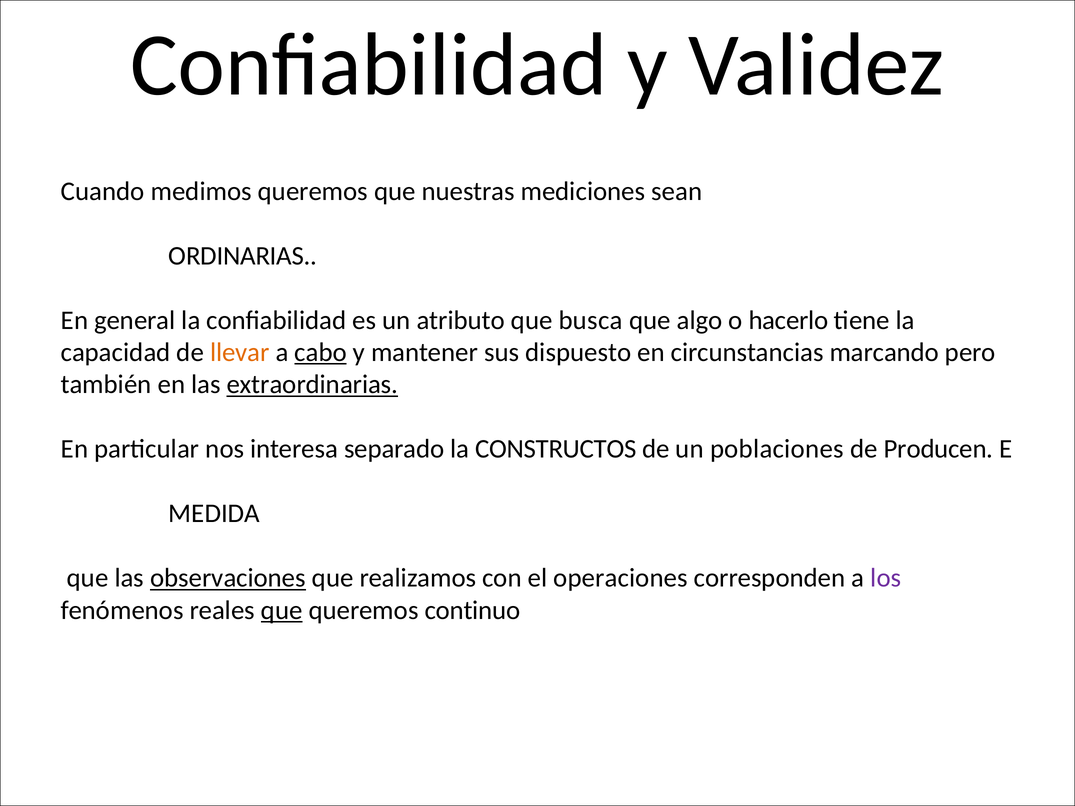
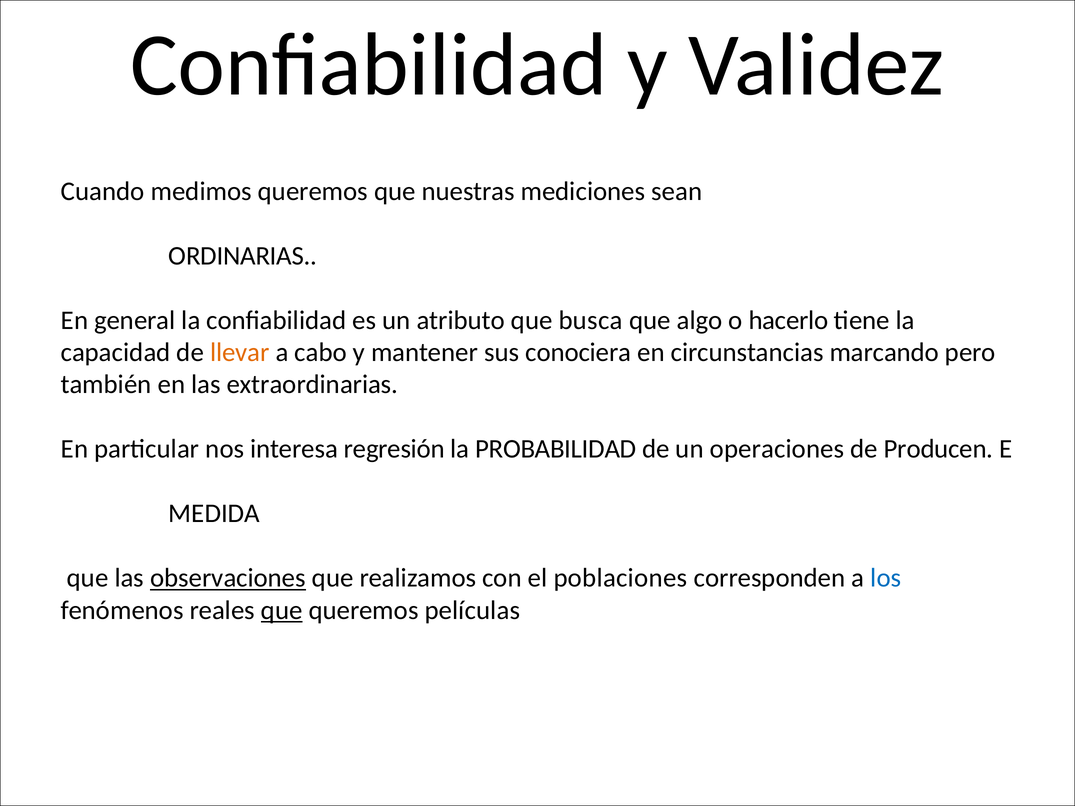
cabo underline: present -> none (321, 352)
dispuesto: dispuesto -> conociera (578, 352)
extraordinarias underline: present -> none (312, 385)
separado: separado -> regresión (394, 449)
CONSTRUCTOS: CONSTRUCTOS -> PROBABILIDAD (556, 449)
poblaciones: poblaciones -> operaciones (777, 449)
operaciones: operaciones -> poblaciones (620, 578)
los colour: purple -> blue (886, 578)
continuo: continuo -> películas (472, 610)
